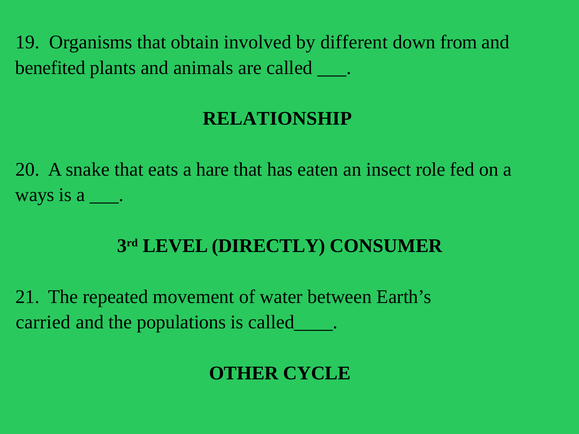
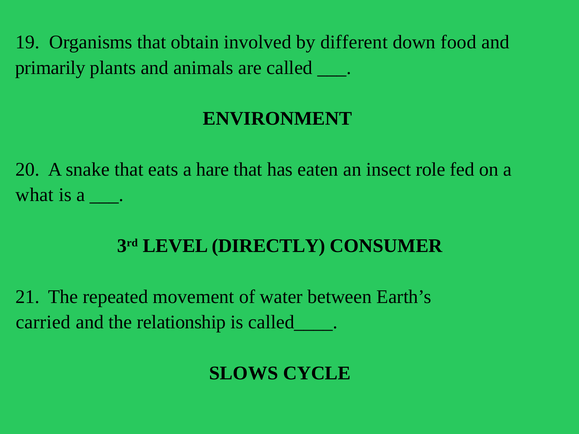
from: from -> food (459, 42)
benefited: benefited -> primarily (50, 68)
RELATIONSHIP: RELATIONSHIP -> ENVIRONMENT (277, 119)
ways: ways -> what (35, 195)
populations: populations -> relationship (181, 322)
OTHER: OTHER -> SLOWS (244, 373)
